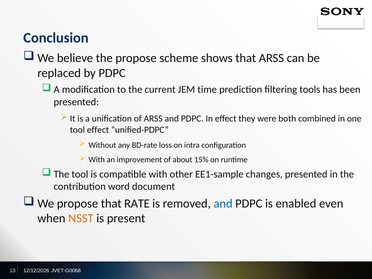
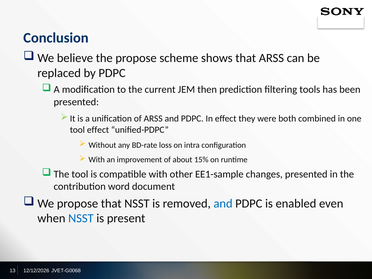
time: time -> then (207, 90)
that RATE: RATE -> NSST (137, 203)
NSST colour: orange -> blue (81, 218)
